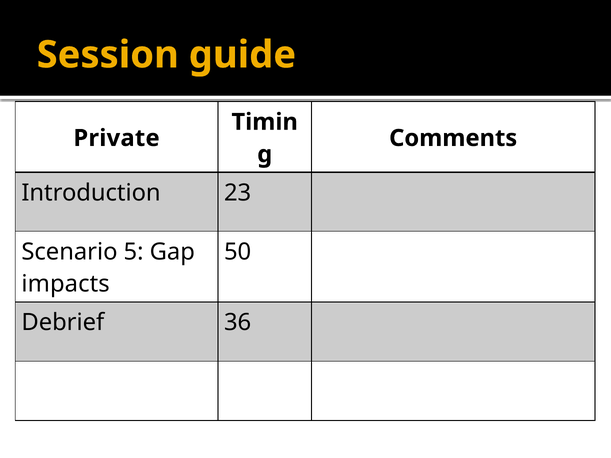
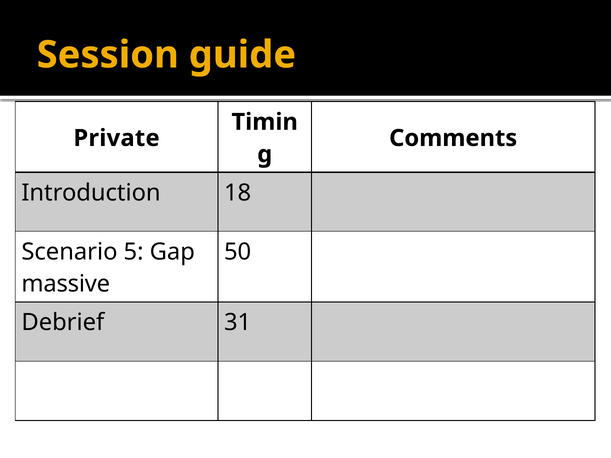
23: 23 -> 18 (238, 193)
impacts: impacts -> massive (66, 284)
36: 36 -> 31 (238, 323)
